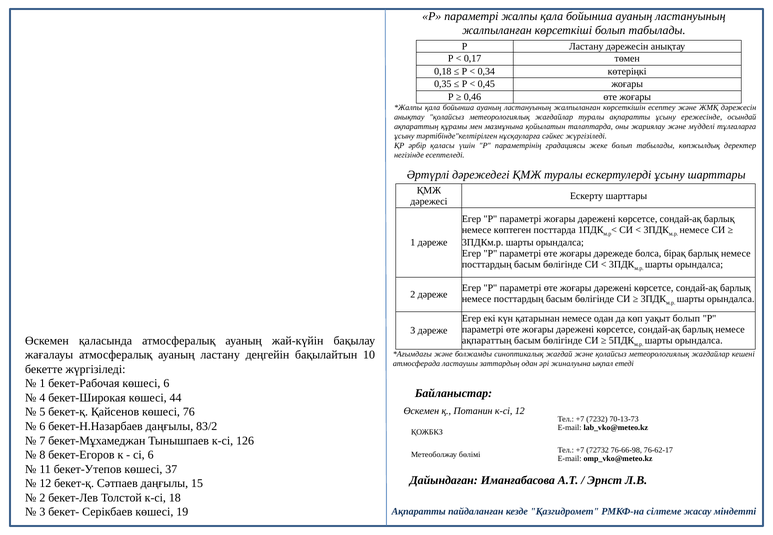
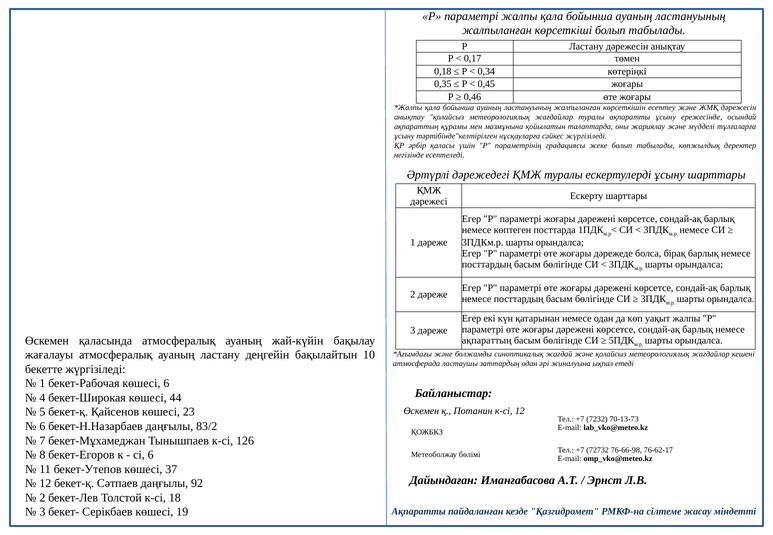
уақыт болып: болып -> жалпы (686, 319)
76: 76 -> 23 (189, 412)
15: 15 -> 92 (197, 484)
